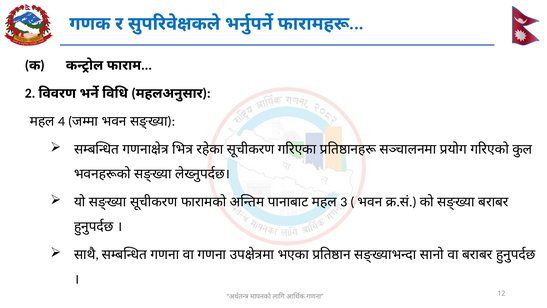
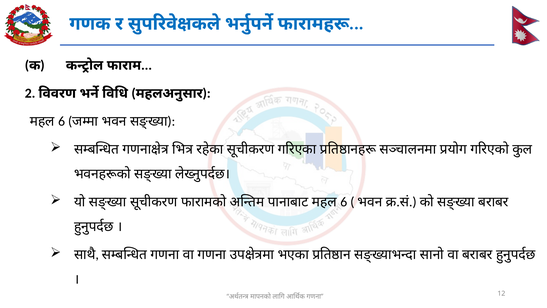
4: 4 -> 6 (62, 121)
3: 3 -> 6 (344, 202)
